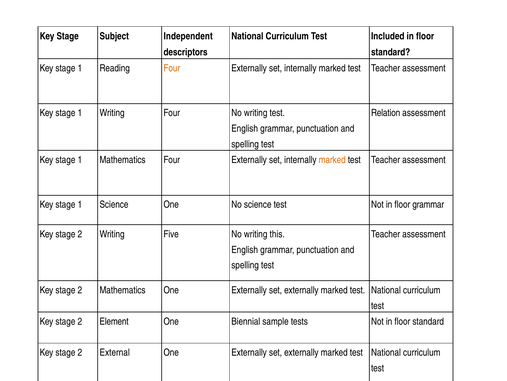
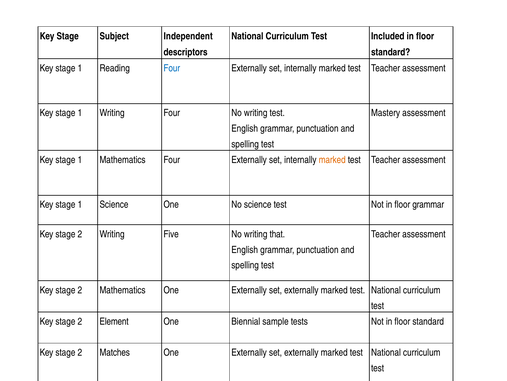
Four colour: orange -> blue (172, 68)
Relation: Relation -> Mastery (386, 113)
this: this -> that (277, 234)
External: External -> Matches (115, 352)
